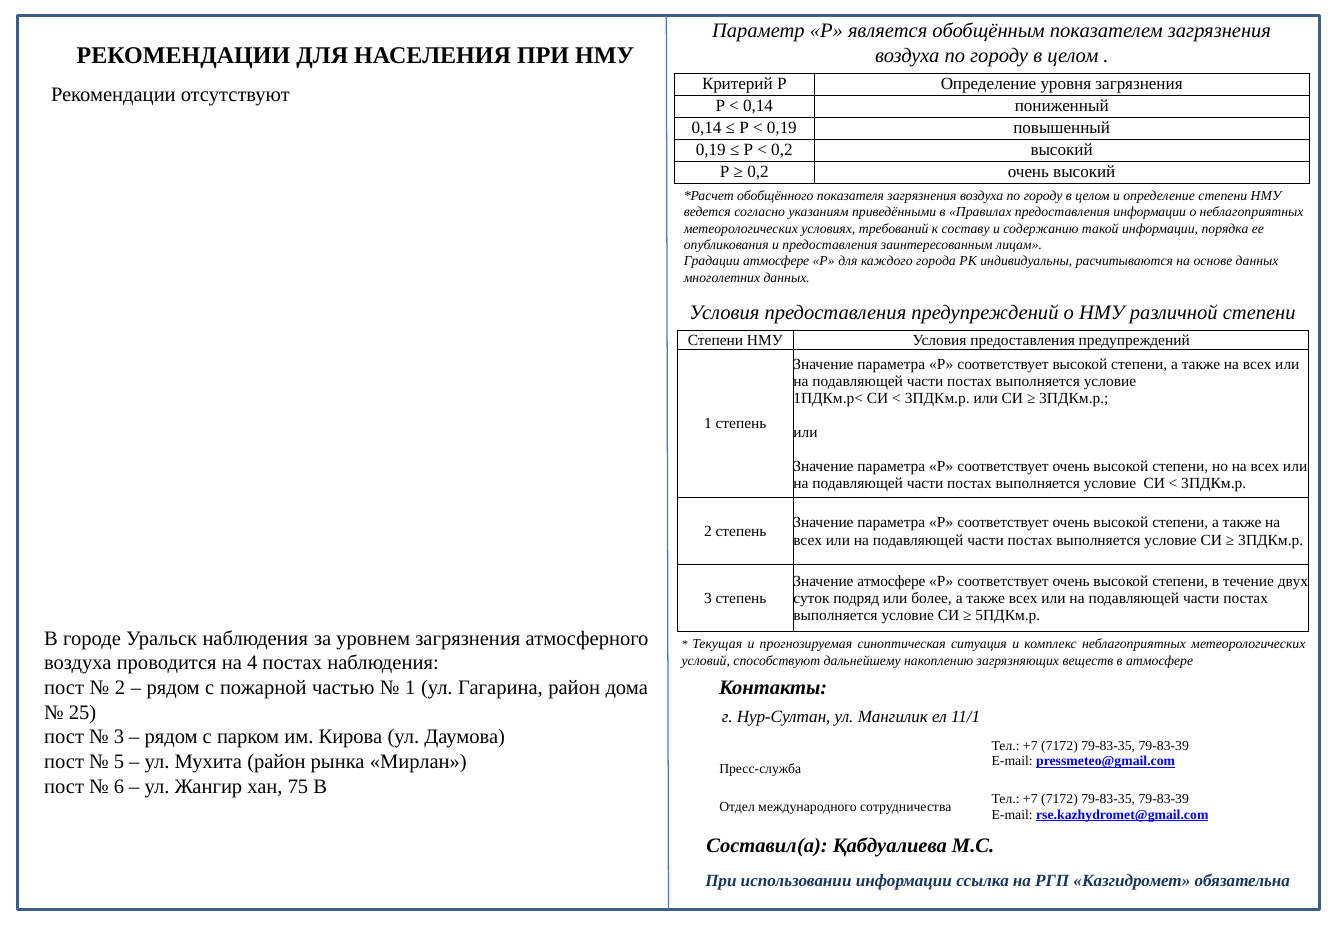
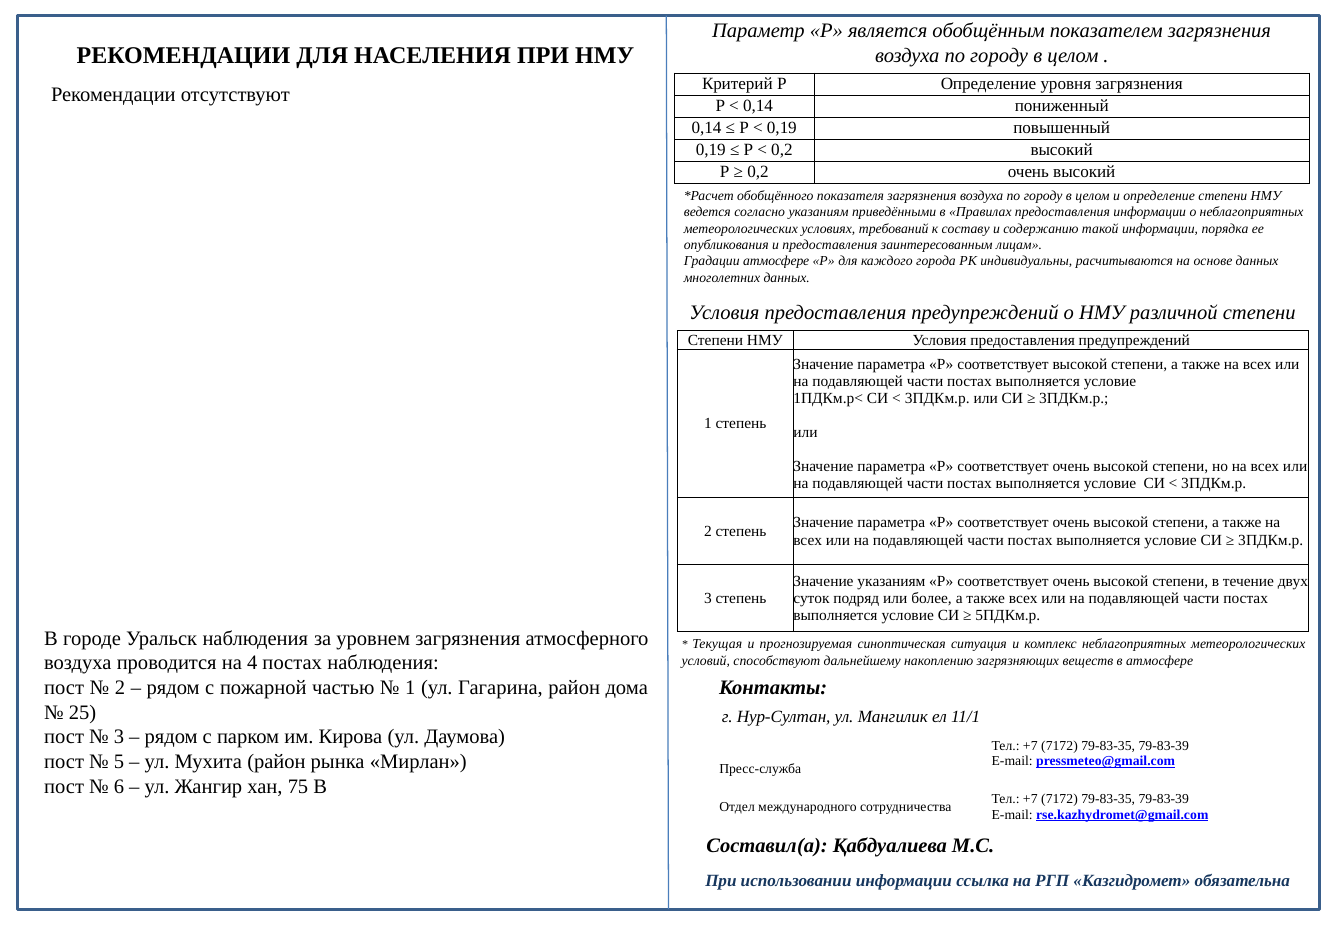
Значение атмосфере: атмосфере -> указаниям (891, 582)
